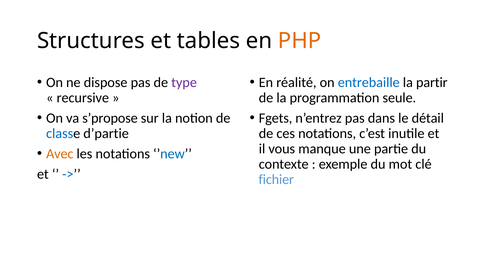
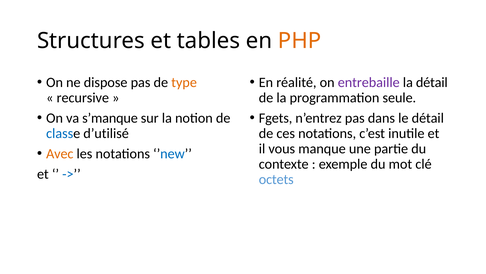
type colour: purple -> orange (184, 82)
entrebaille colour: blue -> purple (369, 82)
la partir: partir -> détail (432, 82)
s’propose: s’propose -> s’manque (110, 118)
d’partie: d’partie -> d’utilisé (106, 133)
fichier: fichier -> octets (276, 179)
